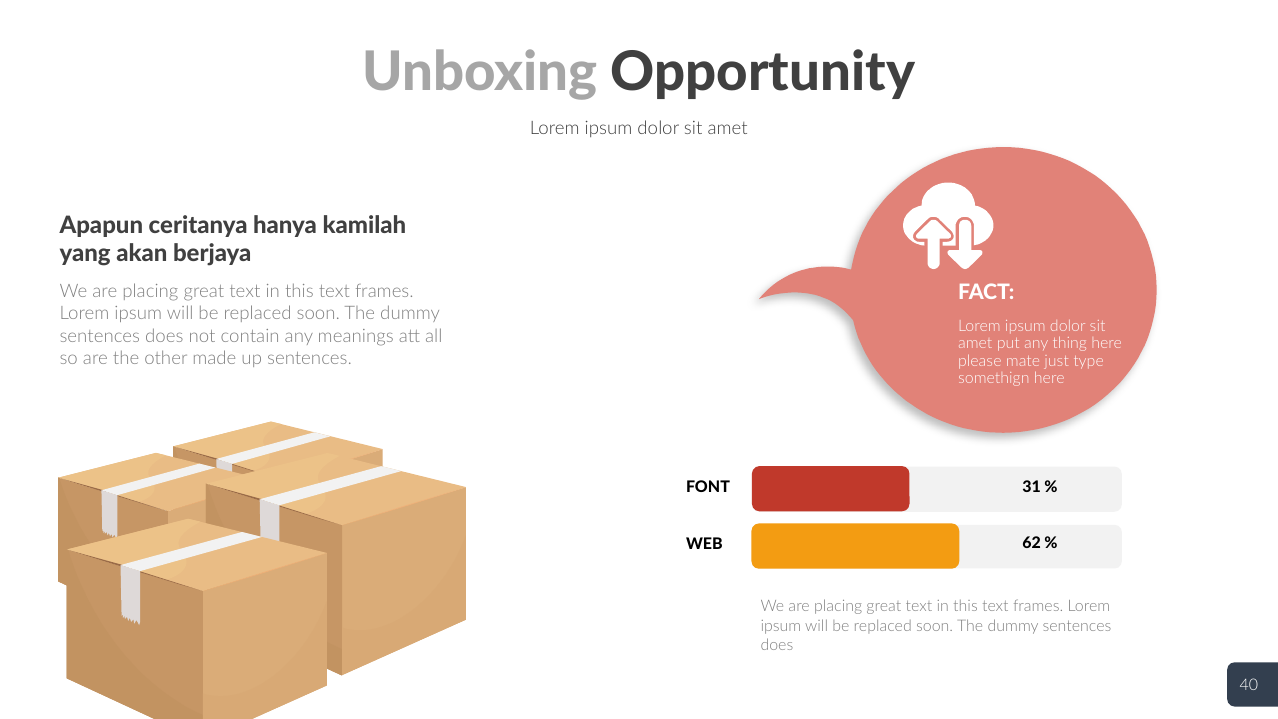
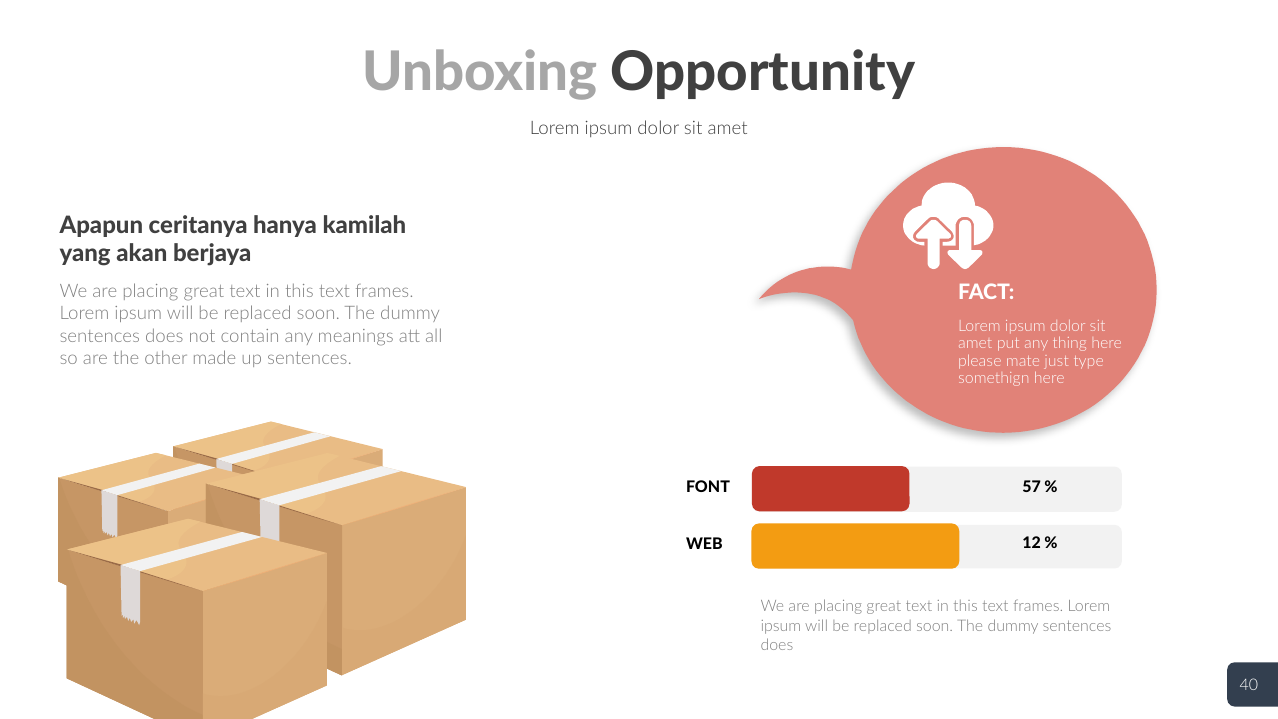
31: 31 -> 57 (1032, 487)
62: 62 -> 12 (1032, 543)
